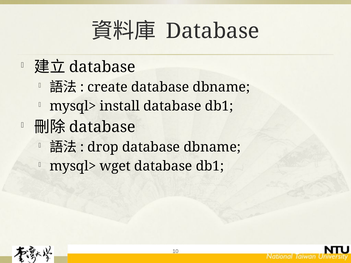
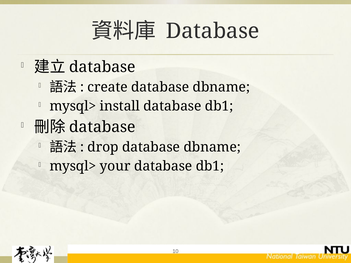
wget: wget -> your (115, 166)
